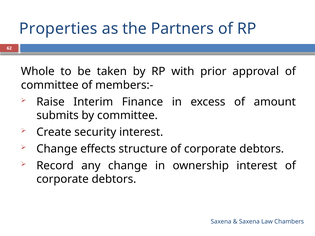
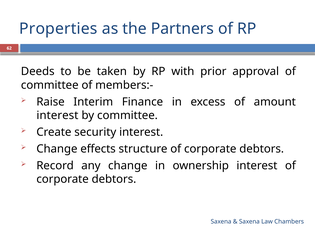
Whole: Whole -> Deeds (38, 72)
submits: submits -> interest (57, 116)
